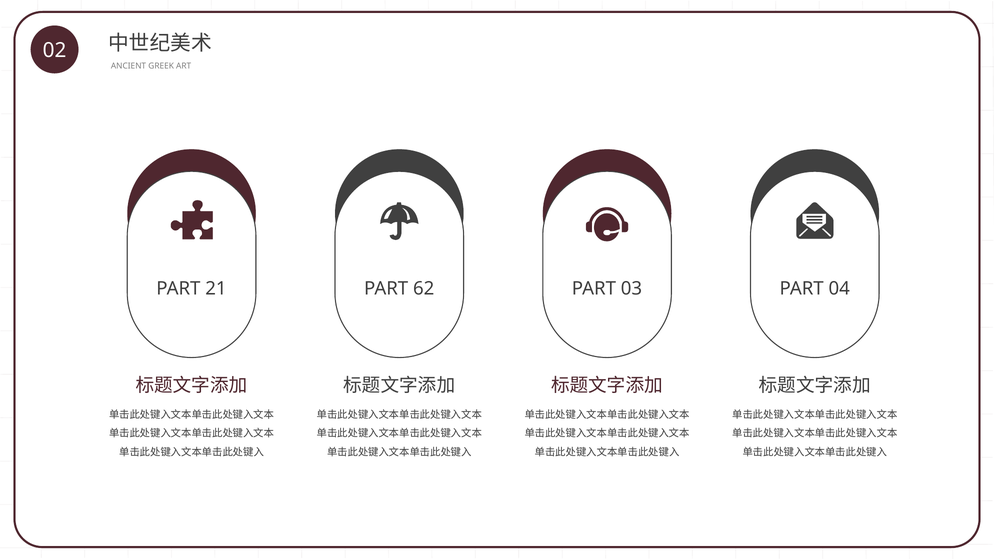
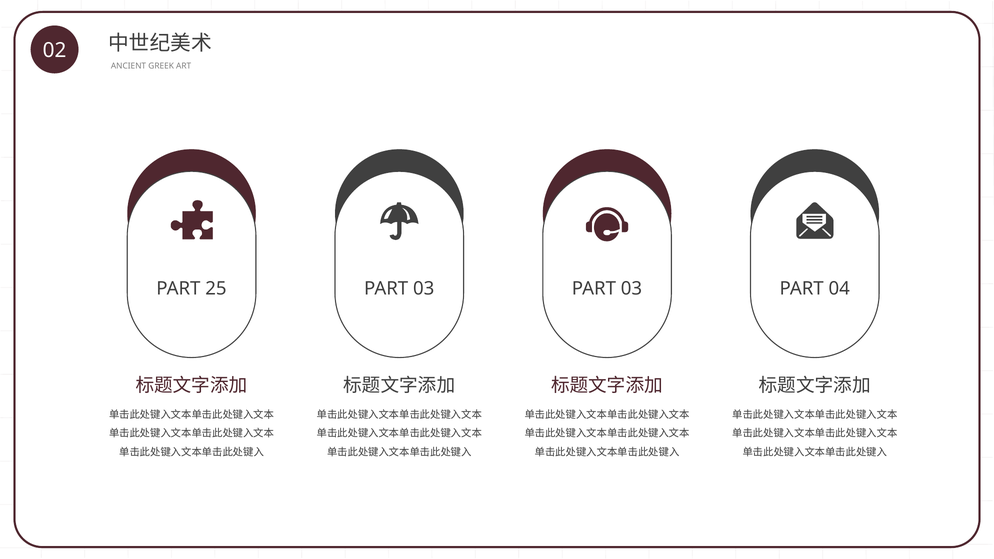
21: 21 -> 25 (216, 289)
62: 62 -> 03 (424, 289)
